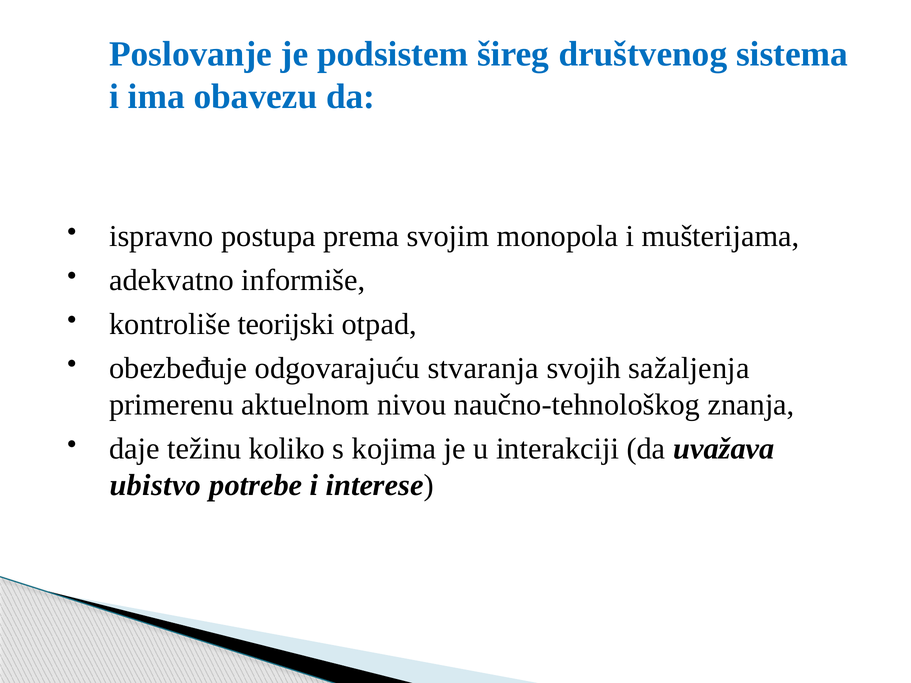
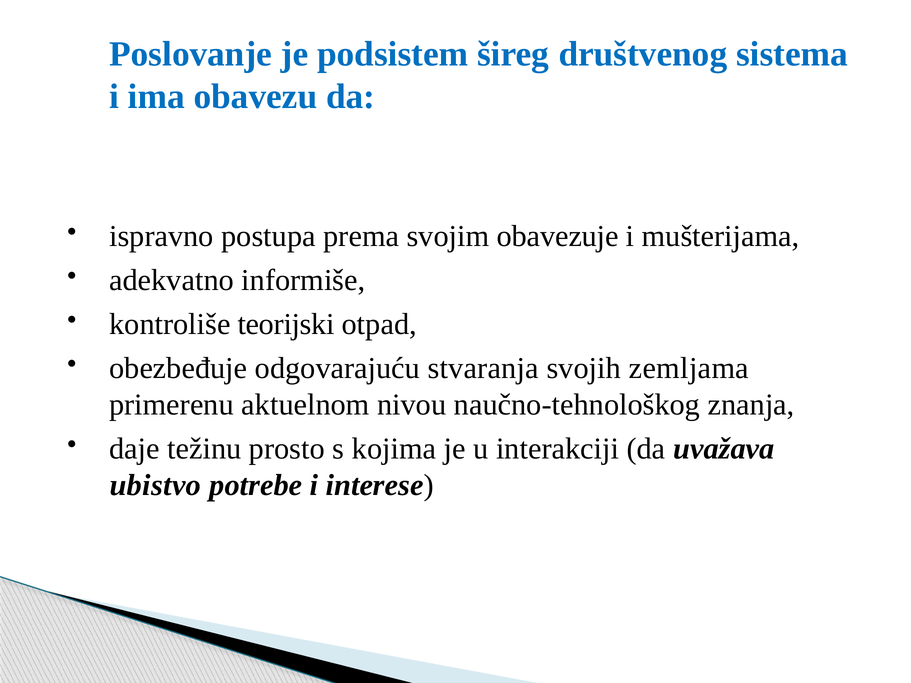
monopola: monopola -> obavezuje (558, 236)
sažaljenja: sažaljenja -> zemljama (689, 368)
koliko: koliko -> prosto (287, 449)
